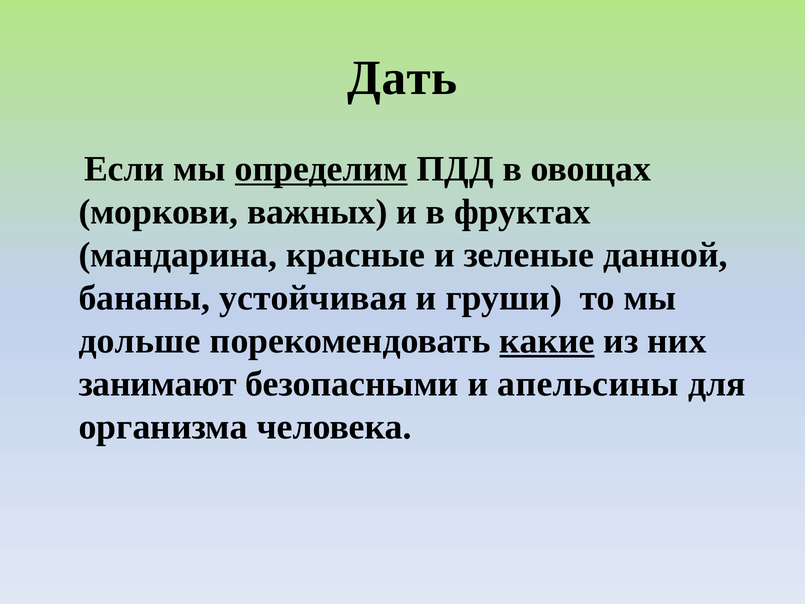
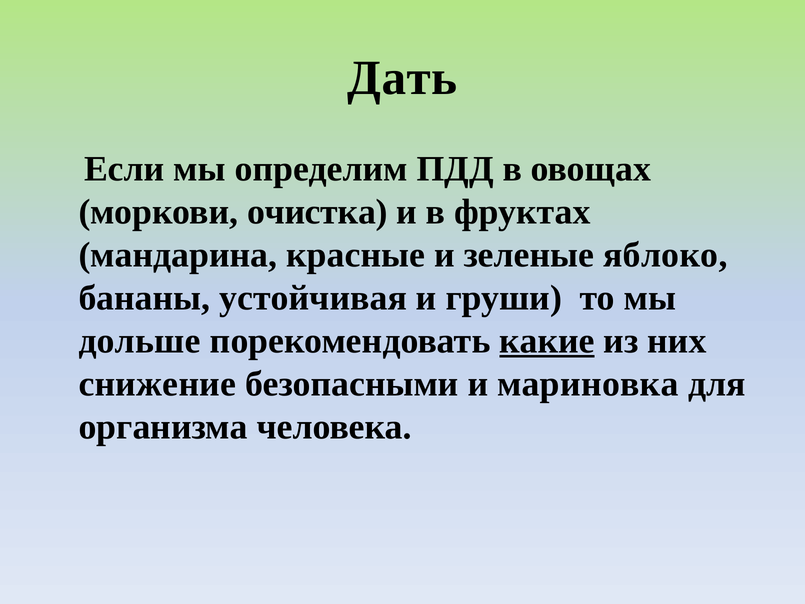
определим underline: present -> none (321, 169)
важных: важных -> очистка (317, 212)
данной: данной -> яблоко (665, 255)
занимают: занимают -> снижение (157, 384)
апельсины: апельсины -> мариновка (588, 384)
